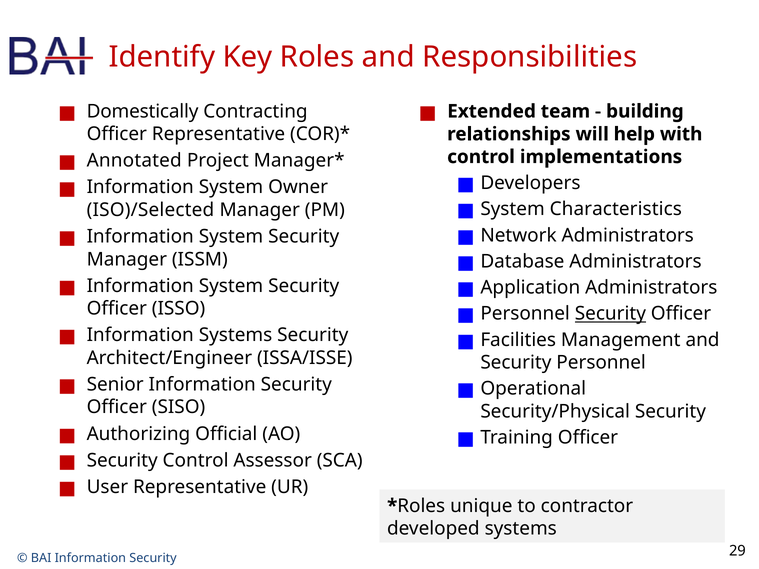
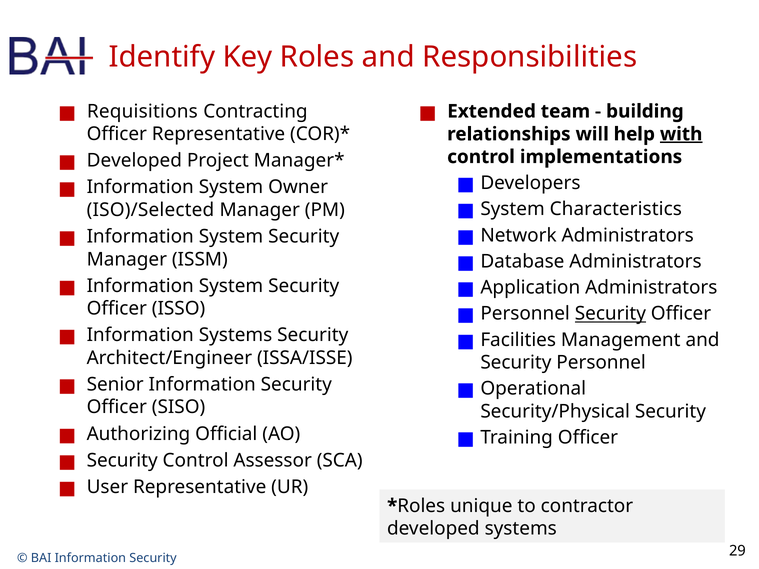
Domestically: Domestically -> Requisitions (142, 111)
with underline: none -> present (681, 134)
Annotated: Annotated -> Developed (134, 161)
